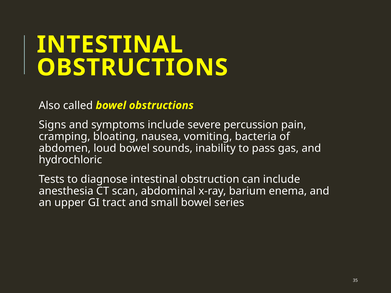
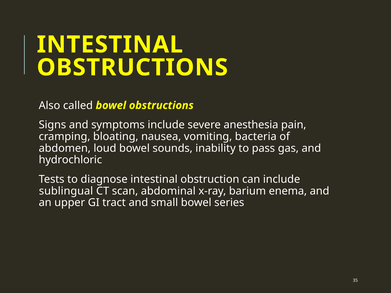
percussion: percussion -> anesthesia (251, 125)
anesthesia: anesthesia -> sublingual (66, 191)
